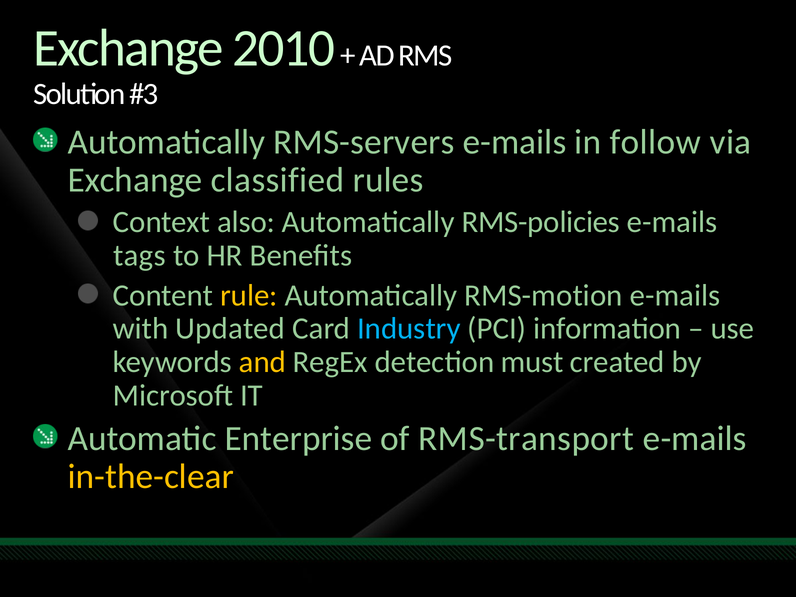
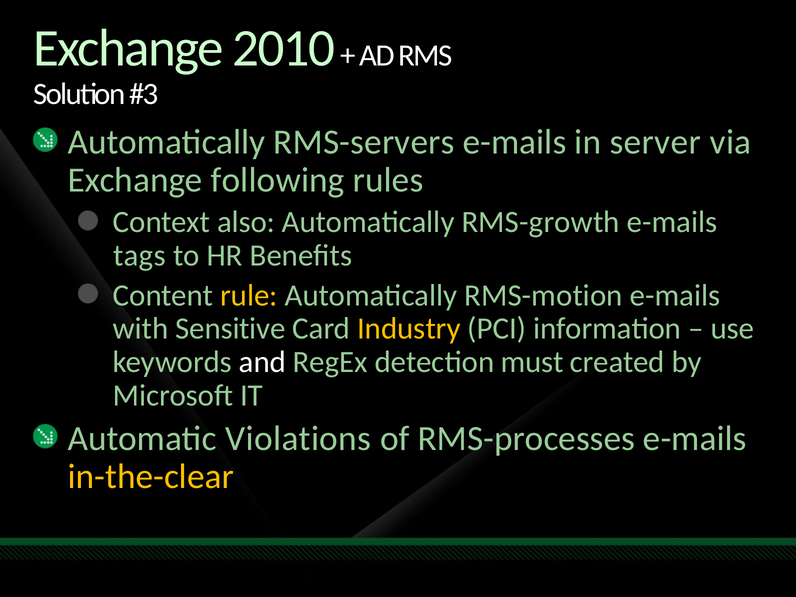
follow: follow -> server (655, 142)
classified: classified -> following (278, 180)
RMS-policies: RMS-policies -> RMS-growth (541, 222)
Updated: Updated -> Sensitive (230, 329)
Industry colour: light blue -> yellow (409, 329)
and colour: yellow -> white (262, 362)
Enterprise: Enterprise -> Violations (298, 439)
RMS-transport: RMS-transport -> RMS-processes (526, 439)
